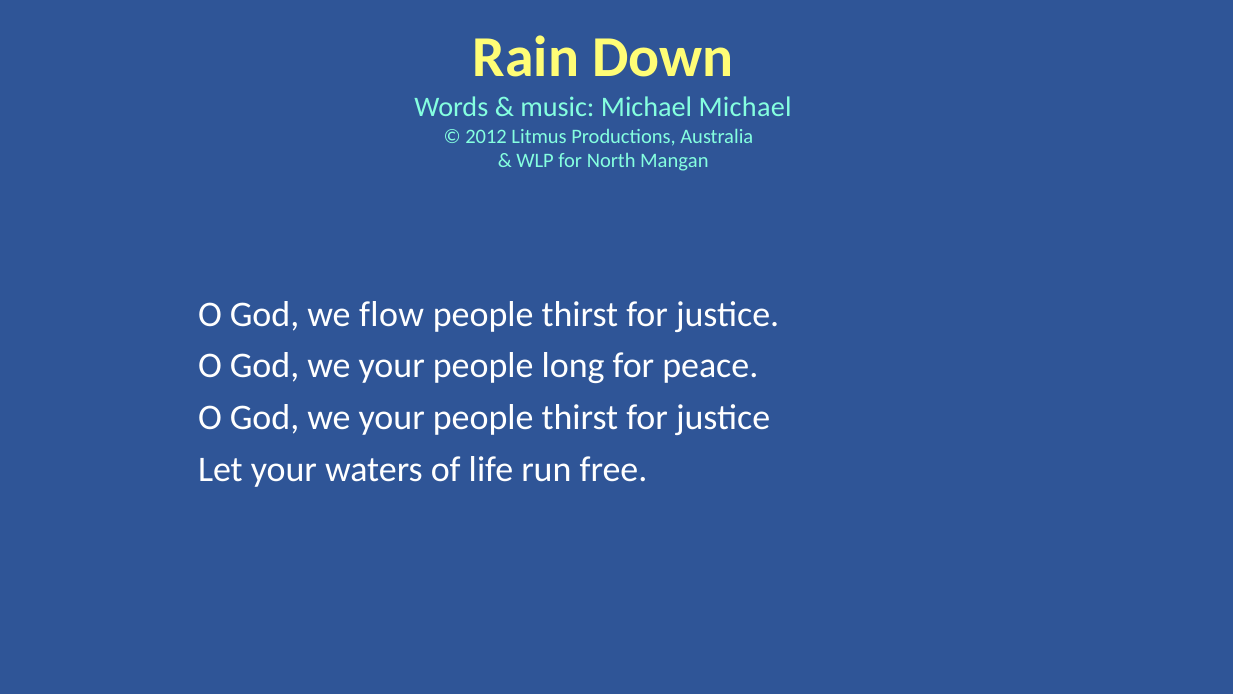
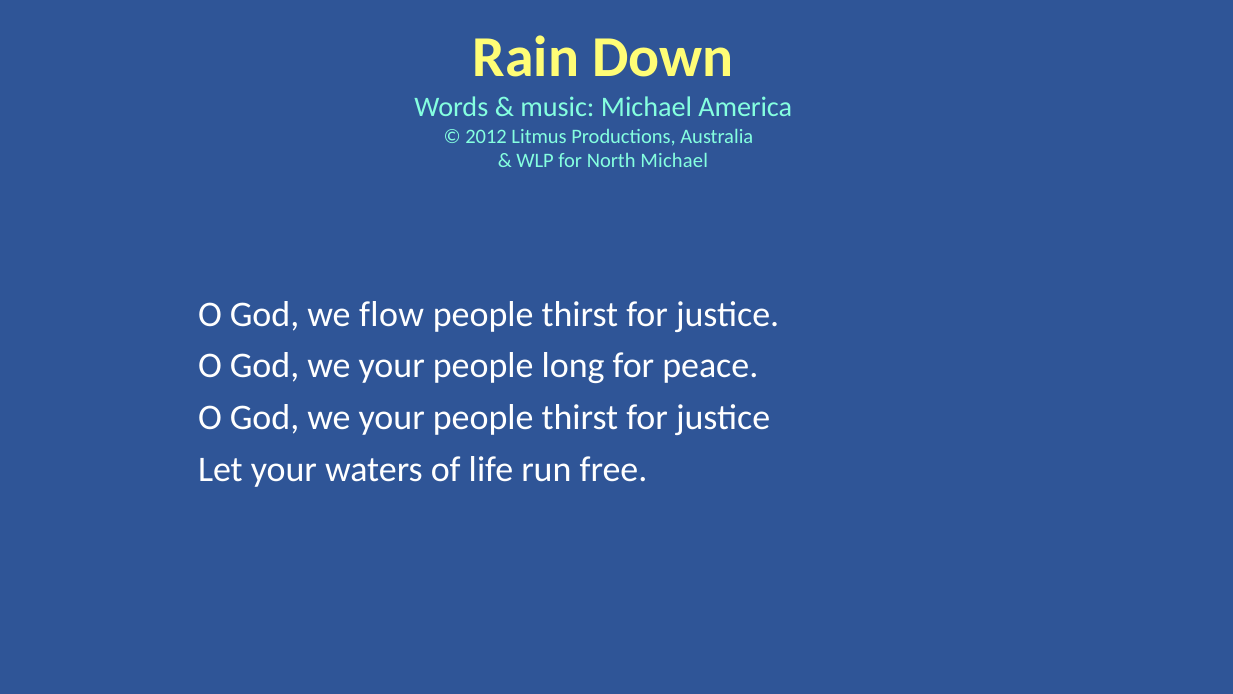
Michael Michael: Michael -> America (745, 107)
North Mangan: Mangan -> Michael (674, 161)
